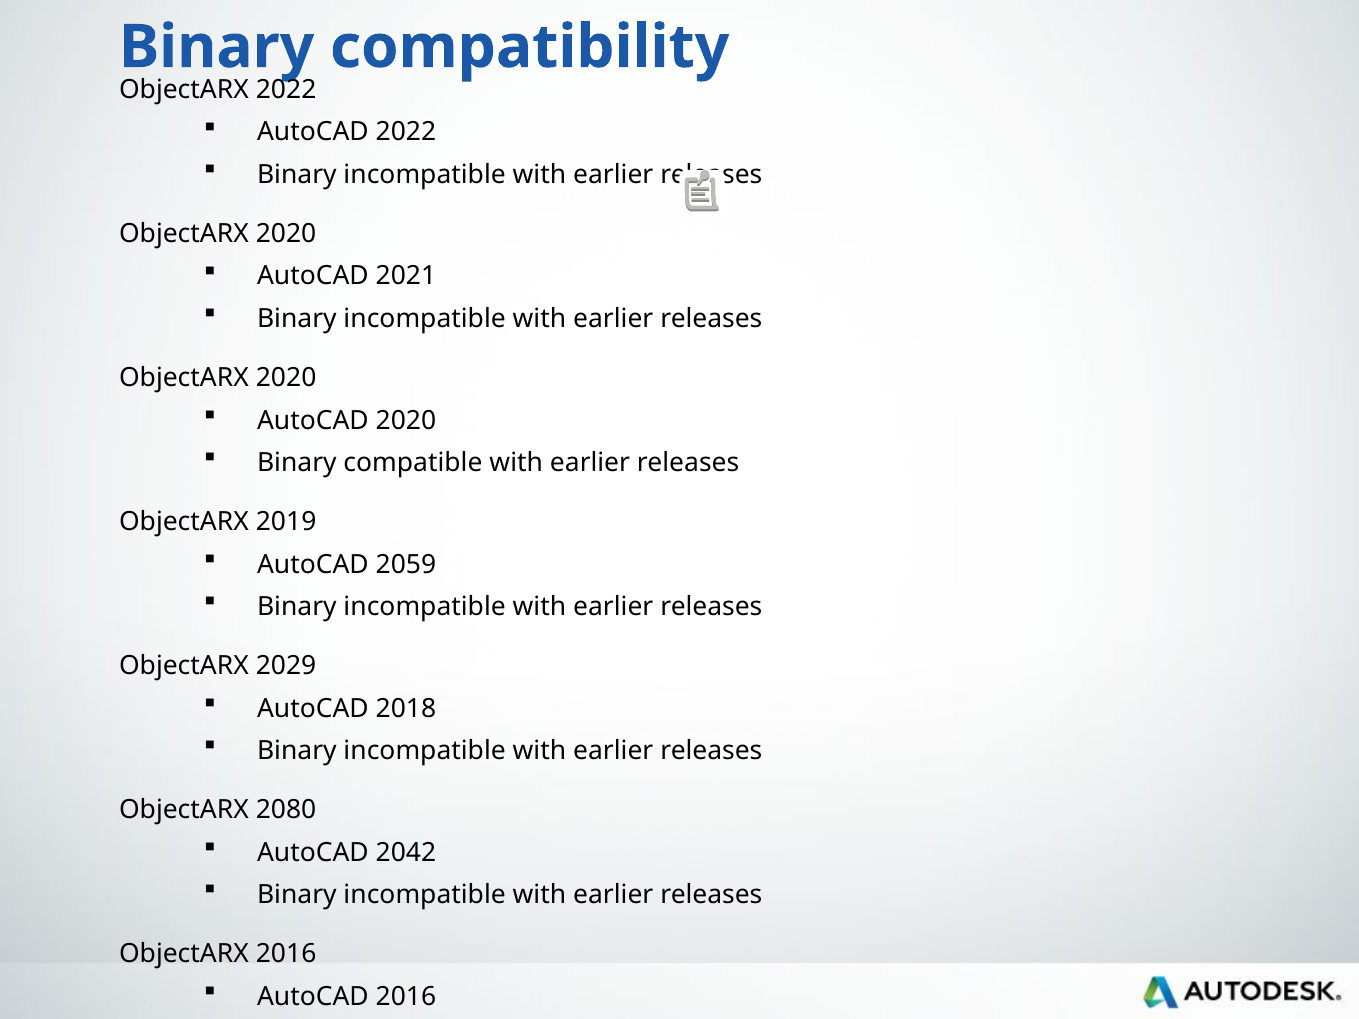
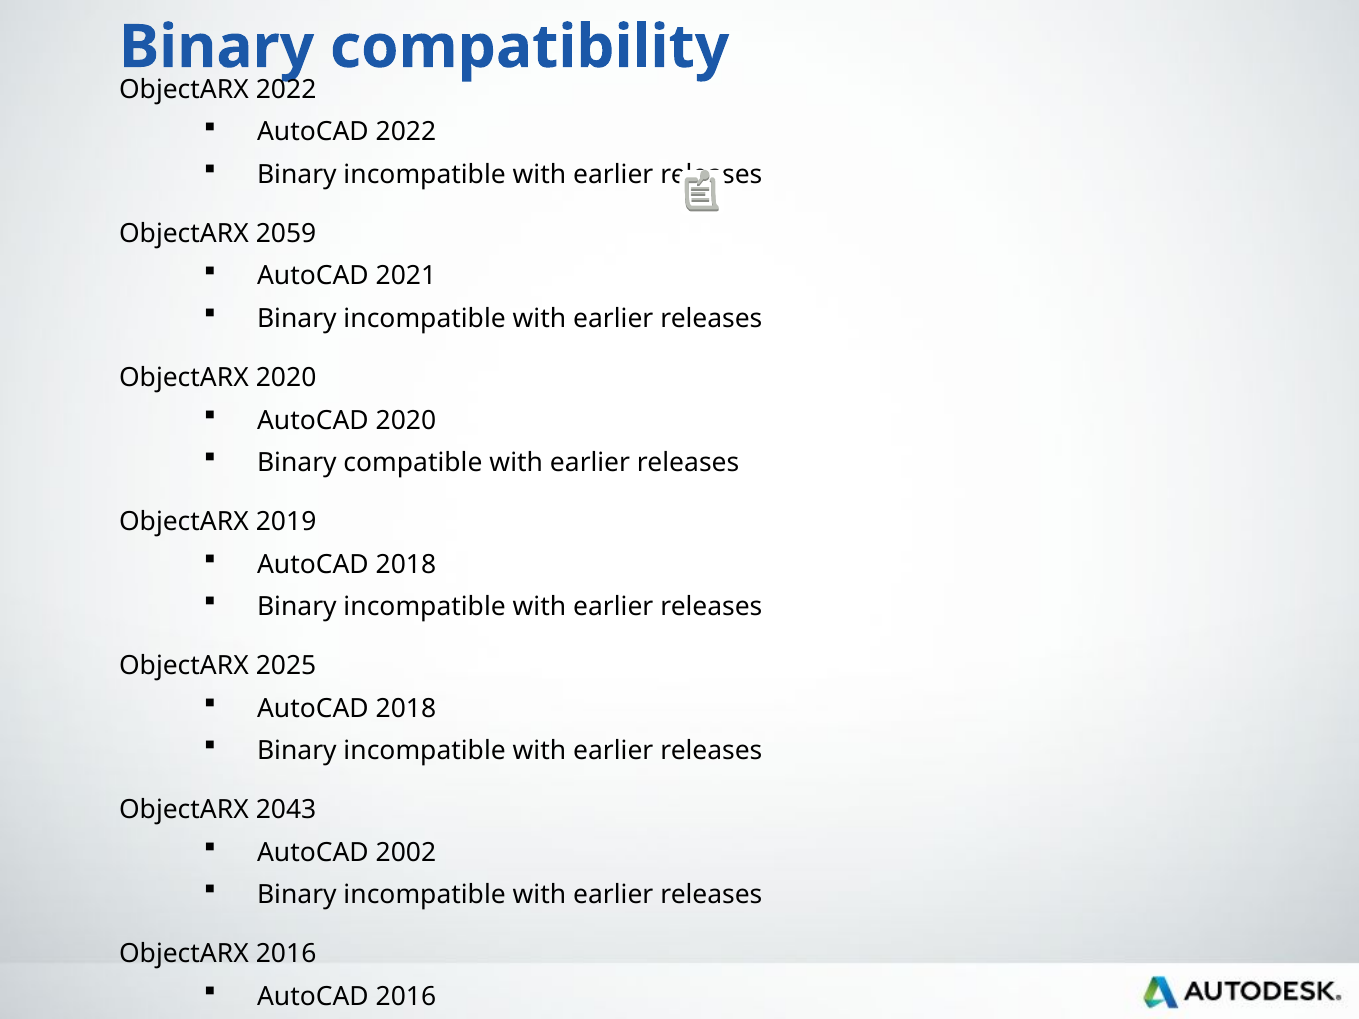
2020: 2020 -> 2059 (286, 234)
2059: 2059 -> 2018 (406, 565)
2029: 2029 -> 2025 (286, 666)
2080: 2080 -> 2043 (286, 810)
2042: 2042 -> 2002 (406, 853)
